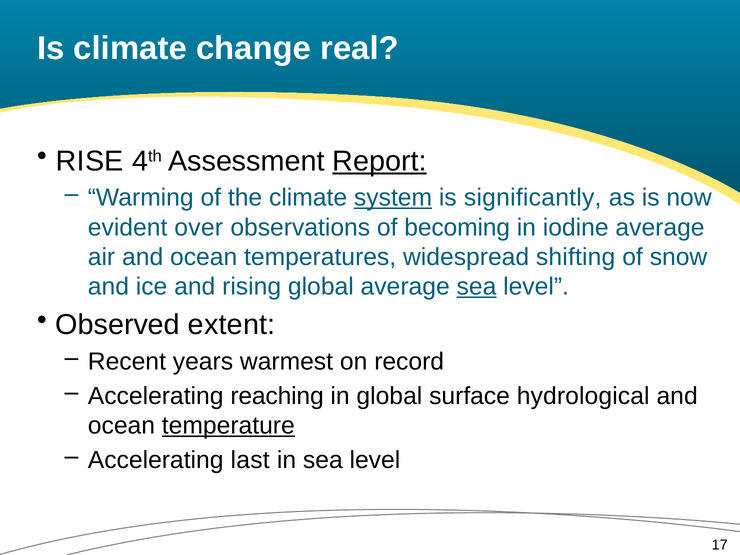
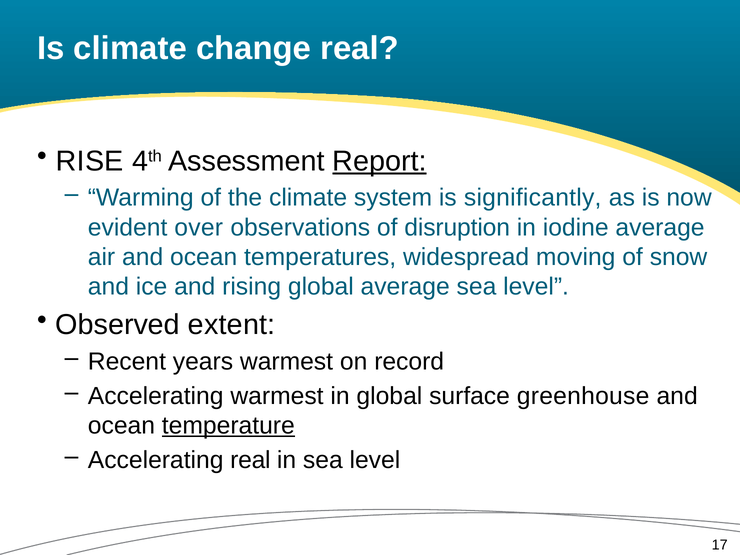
system underline: present -> none (393, 198)
becoming: becoming -> disruption (457, 227)
shifting: shifting -> moving (576, 257)
sea underline: present -> none (476, 287)
Accelerating reaching: reaching -> warmest (277, 396)
hydrological: hydrological -> greenhouse (583, 396)
Accelerating last: last -> real (250, 460)
